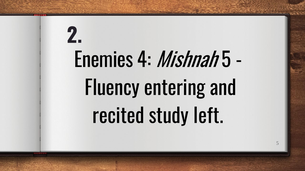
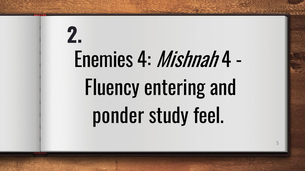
Mishnah 5: 5 -> 4 (226, 61)
recited: recited -> ponder (118, 117)
left: left -> feel (209, 117)
